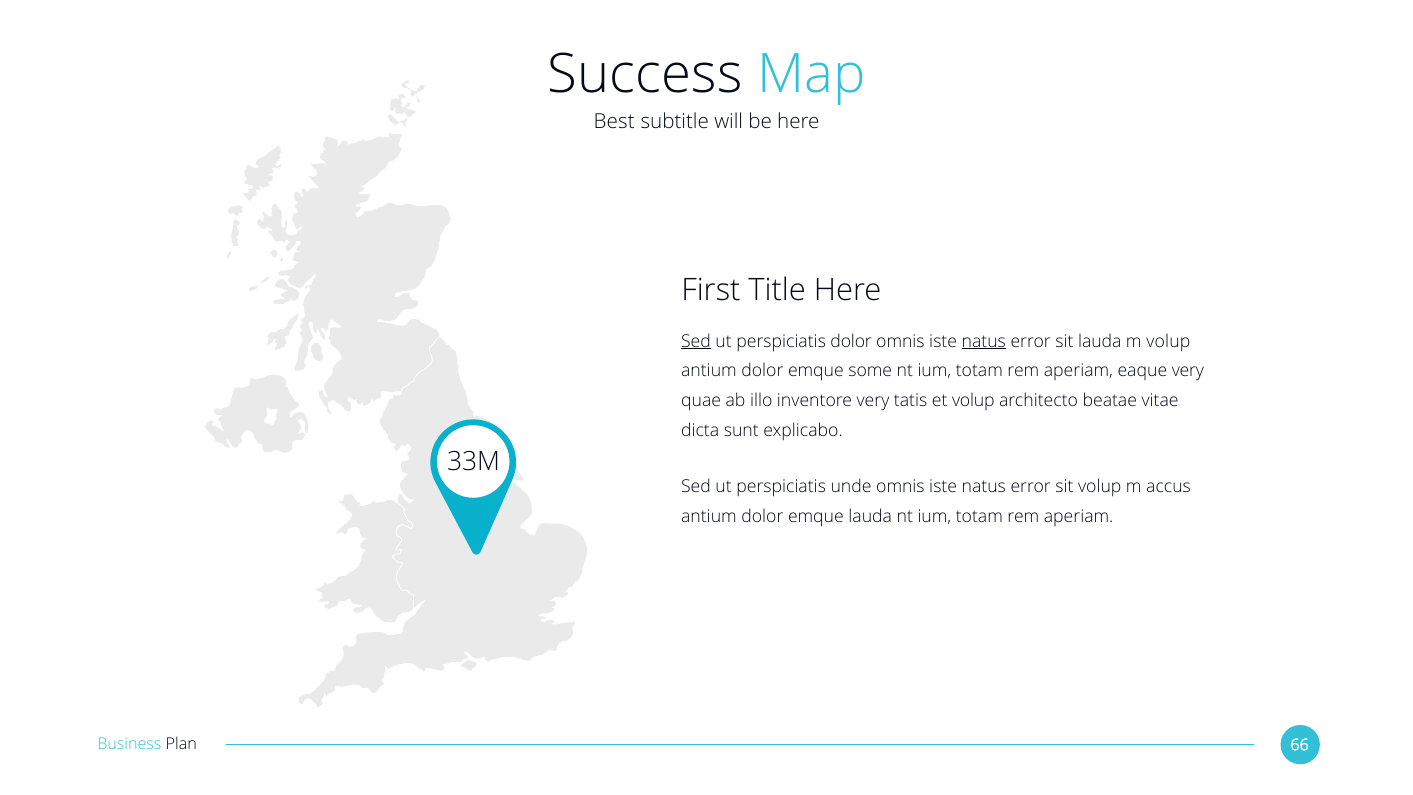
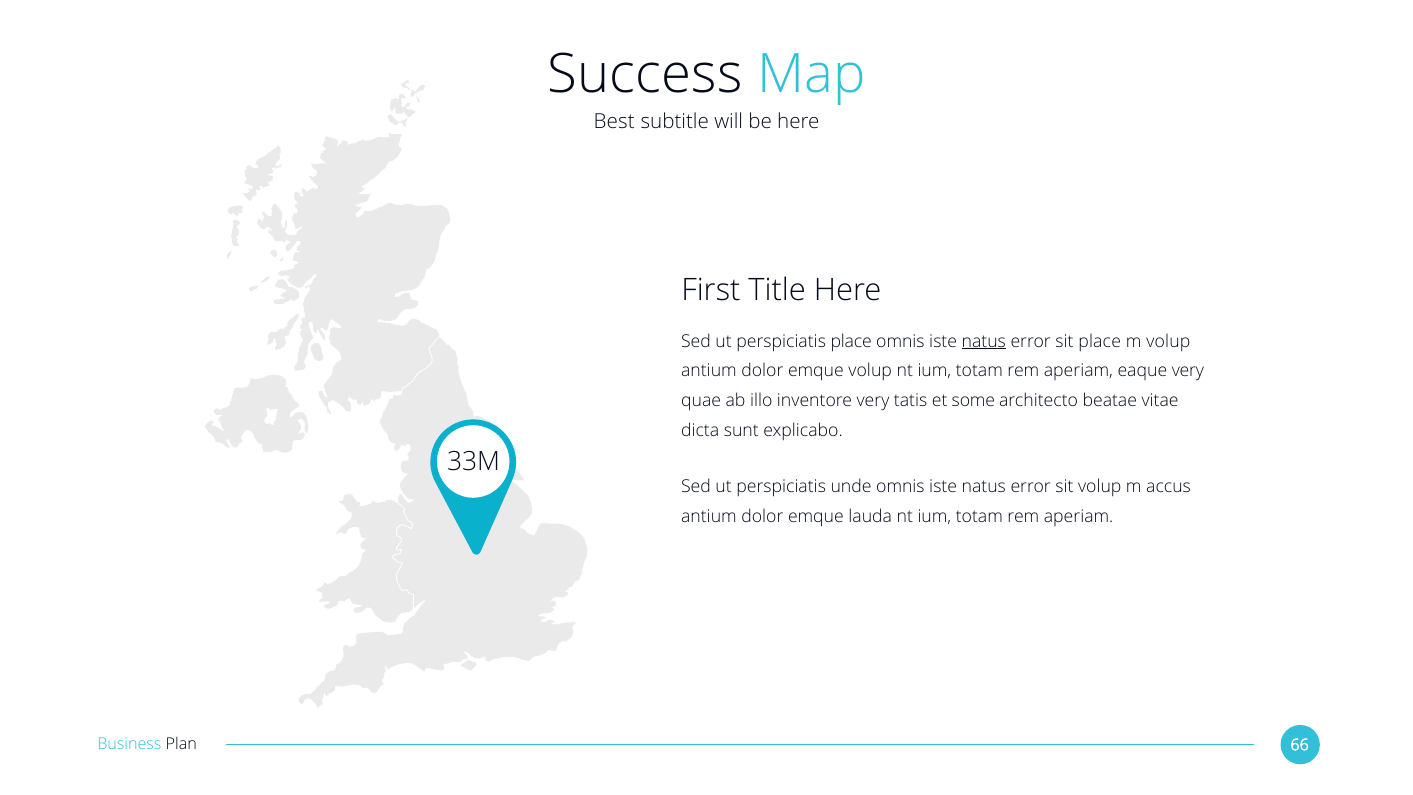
Sed underline: present -> none (696, 341)
perspiciatis dolor: dolor -> place (851, 341)
sit lauda: lauda -> place (1100, 341)
emque some: some -> volup (870, 371)
et volup: volup -> some (973, 401)
